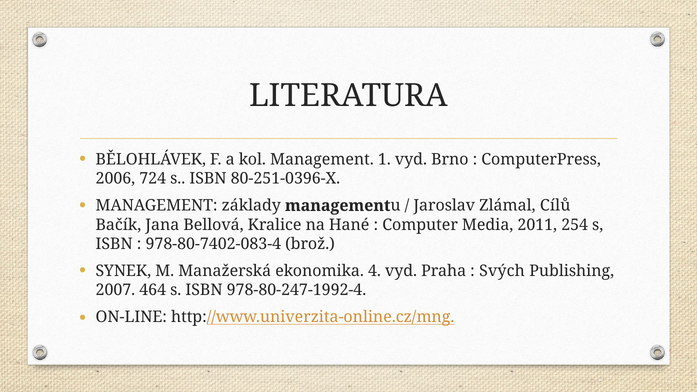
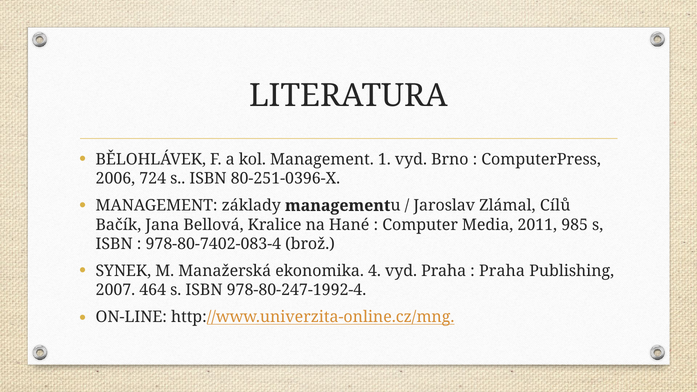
254: 254 -> 985 (575, 225)
Svých: Svých -> Praha (502, 271)
